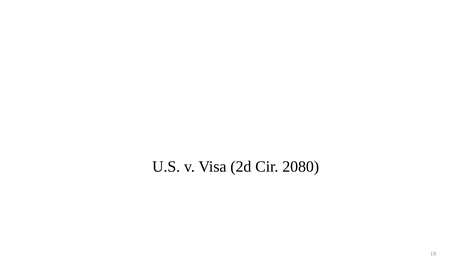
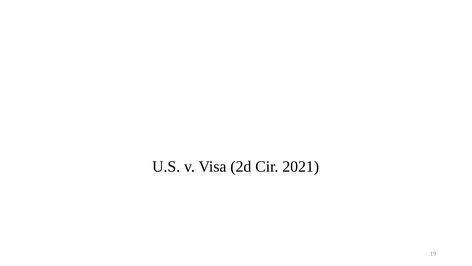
2080: 2080 -> 2021 (301, 166)
